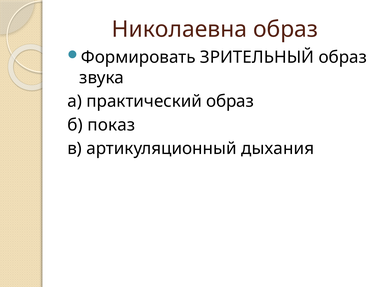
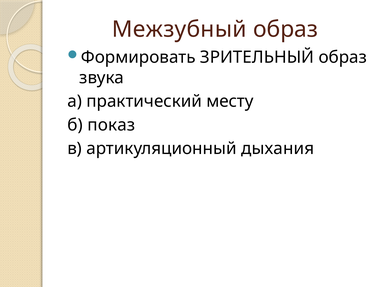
Николаевна: Николаевна -> Межзубный (179, 29)
практический образ: образ -> месту (230, 101)
